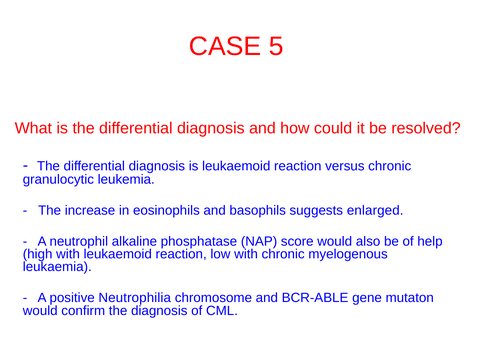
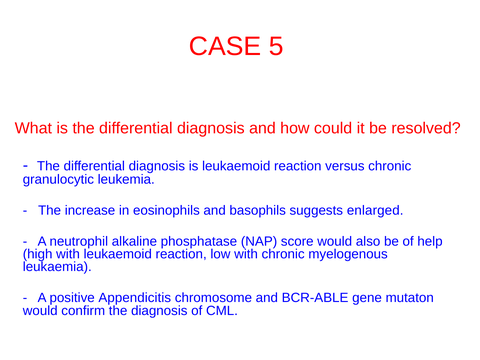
Neutrophilia: Neutrophilia -> Appendicitis (135, 298)
